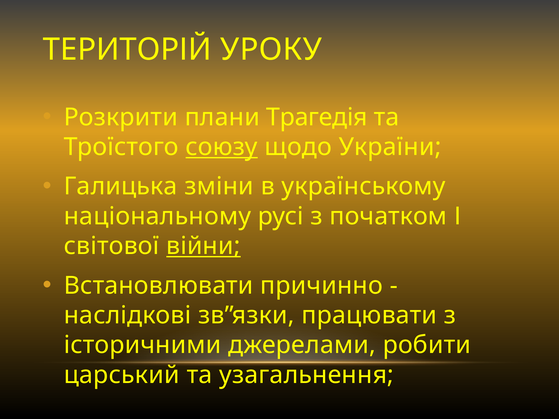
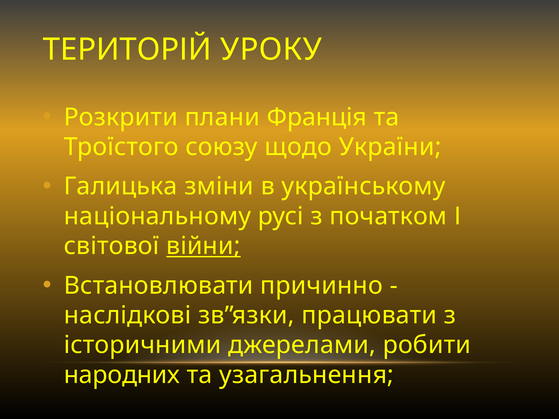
Трагедія: Трагедія -> Франція (317, 117)
союзу underline: present -> none (222, 147)
царський: царський -> народних (122, 375)
